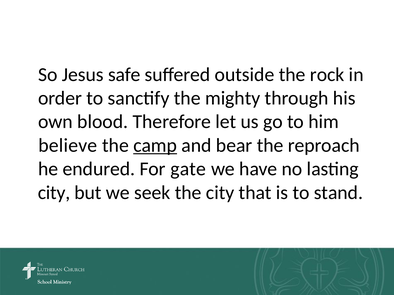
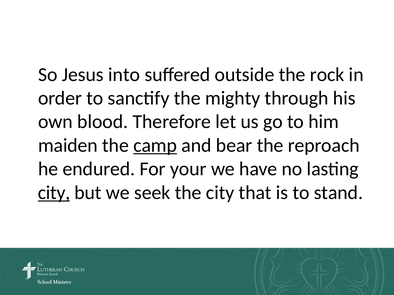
safe: safe -> into (124, 75)
believe: believe -> maiden (68, 146)
gate: gate -> your (188, 169)
city underline: none -> present (54, 193)
